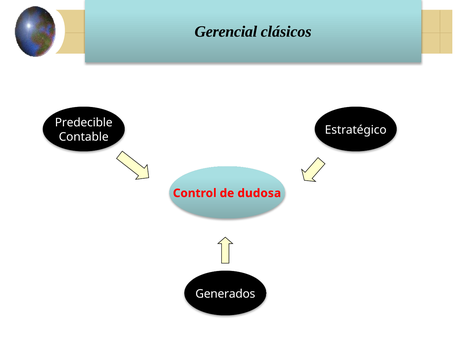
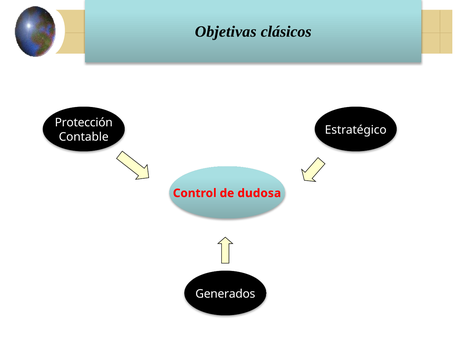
Gerencial: Gerencial -> Objetivas (226, 32)
Predecible: Predecible -> Protección (84, 123)
